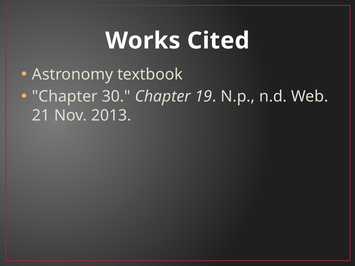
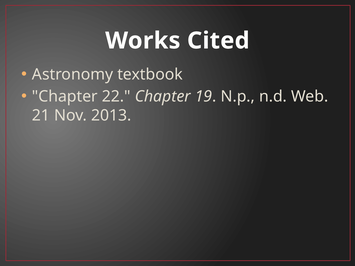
30: 30 -> 22 (116, 97)
